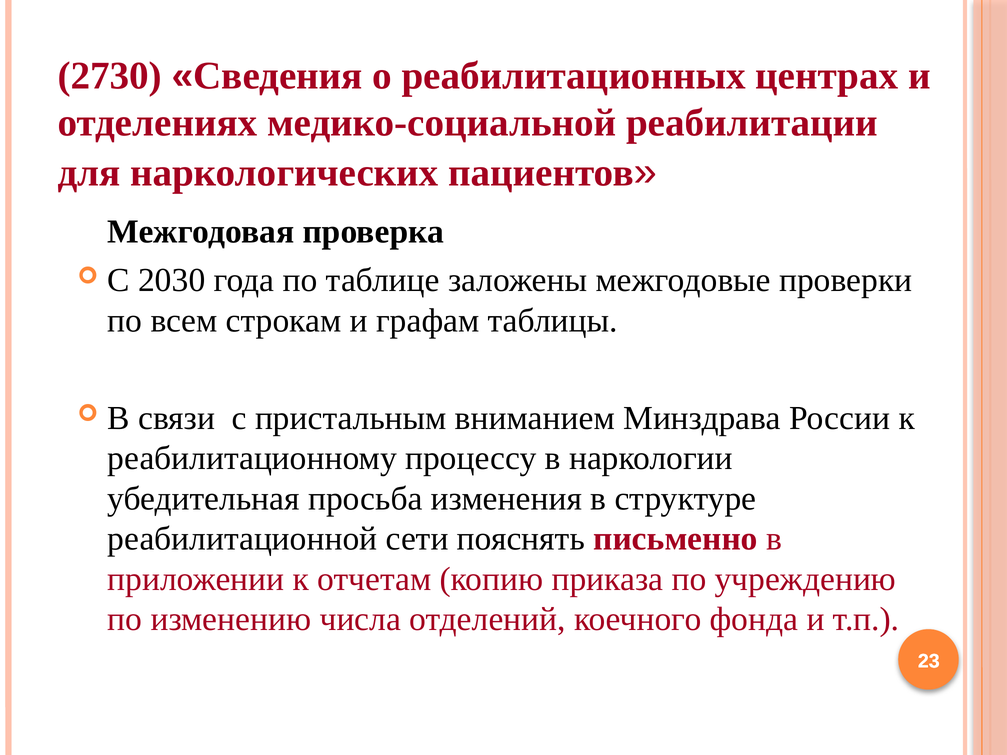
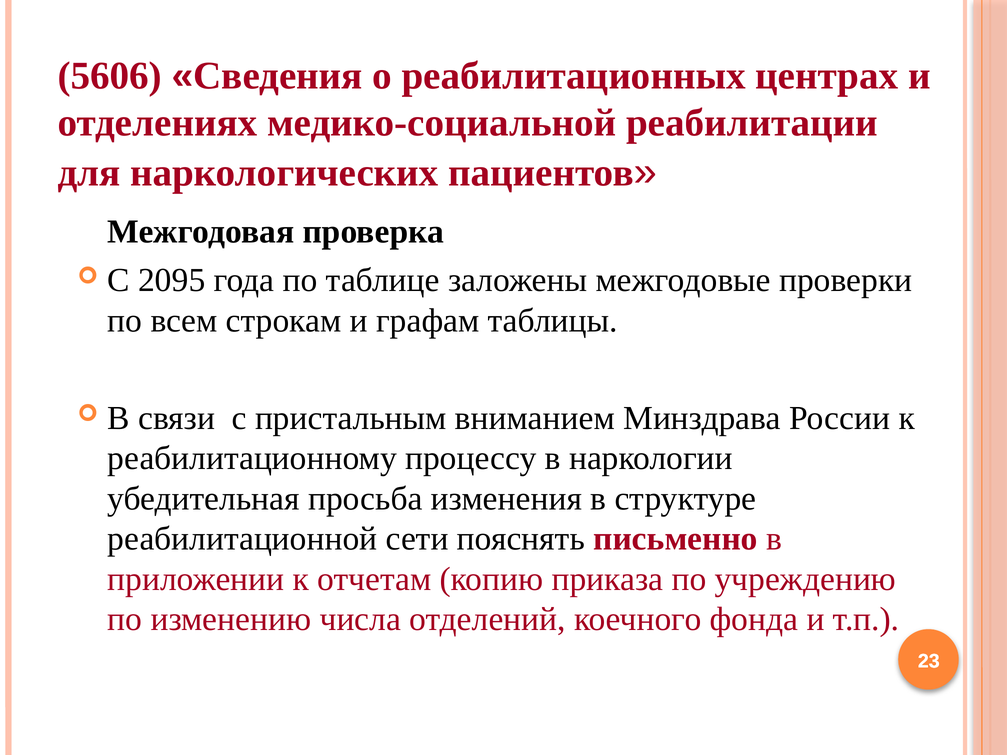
2730: 2730 -> 5606 (110, 76)
2030: 2030 -> 2095 (172, 280)
